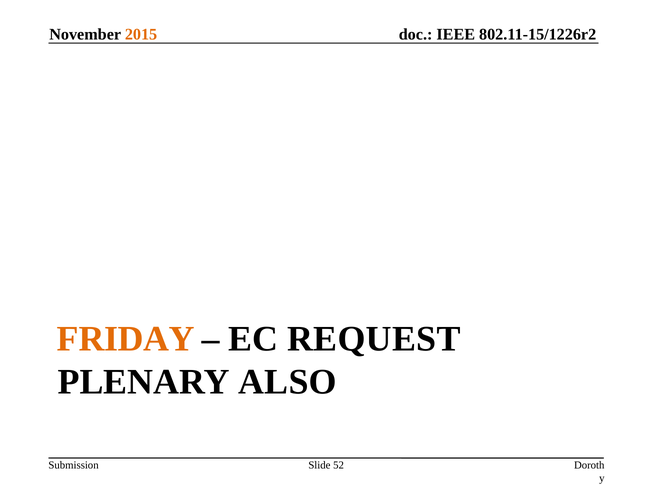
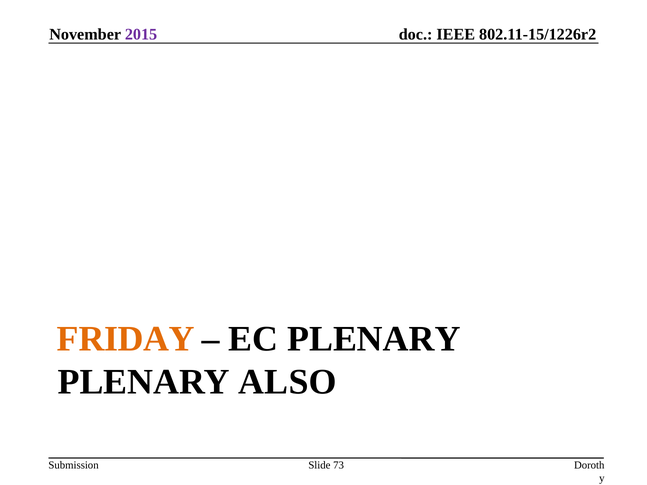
2015 colour: orange -> purple (141, 35)
EC REQUEST: REQUEST -> PLENARY (374, 339)
52: 52 -> 73 (339, 465)
